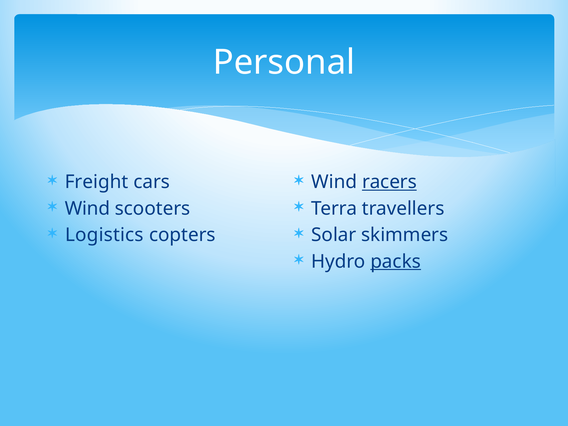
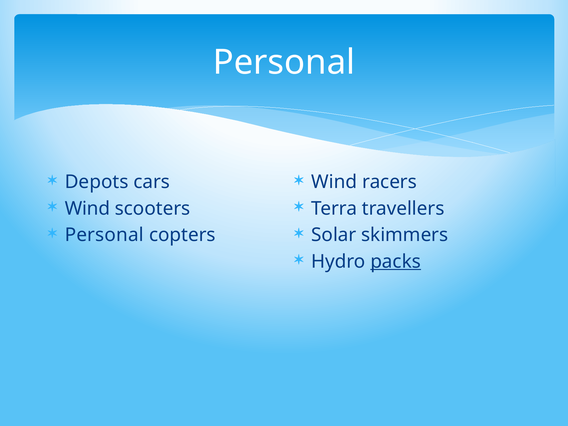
Freight: Freight -> Depots (97, 182)
racers underline: present -> none (389, 182)
Logistics: Logistics -> Personal (104, 235)
